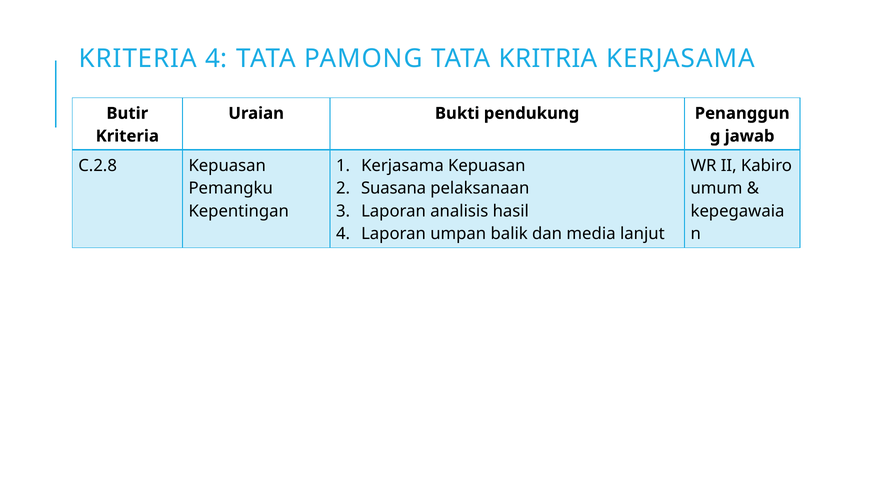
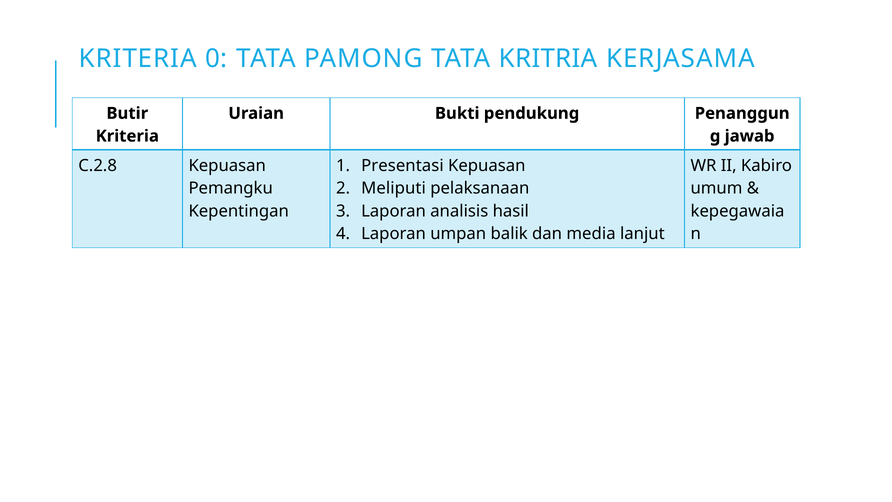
KRITERIA 4: 4 -> 0 (216, 59)
Kerjasama: Kerjasama -> Presentasi (402, 165)
Suasana: Suasana -> Meliputi (393, 188)
